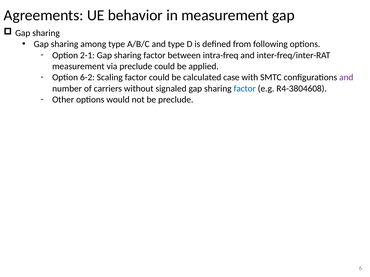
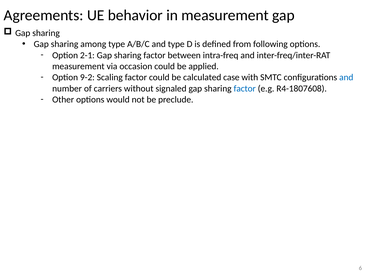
via preclude: preclude -> occasion (136, 66)
6-2: 6-2 -> 9-2 (87, 78)
and colour: purple -> blue (346, 78)
R4-3804608: R4-3804608 -> R4-1807608 (302, 89)
